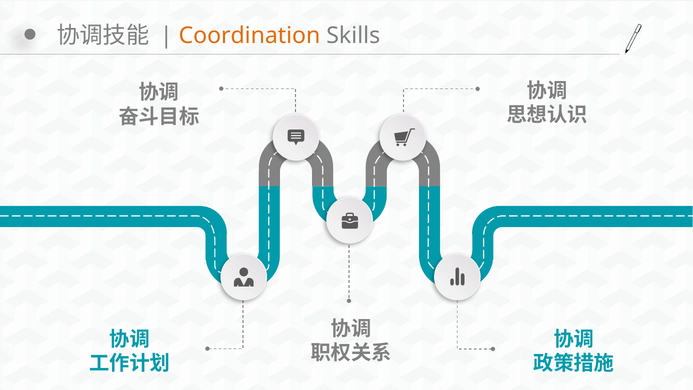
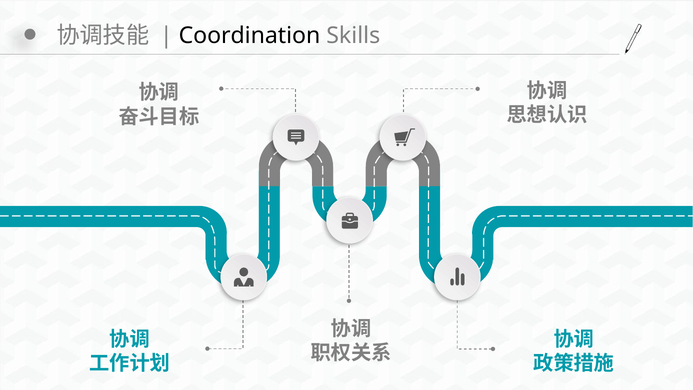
Coordination colour: orange -> black (249, 36)
